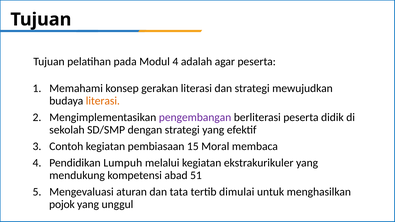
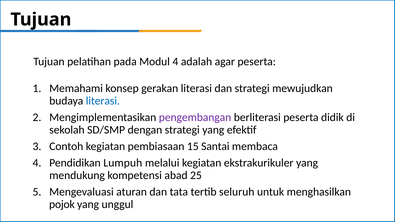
literasi colour: orange -> blue (103, 101)
Moral: Moral -> Santai (215, 147)
51: 51 -> 25 (196, 176)
dimulai: dimulai -> seluruh (237, 192)
